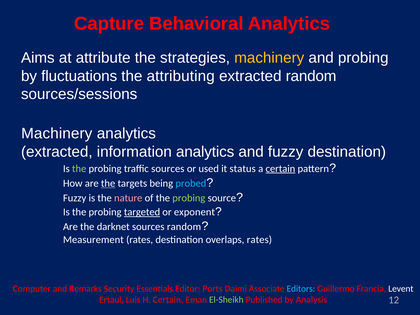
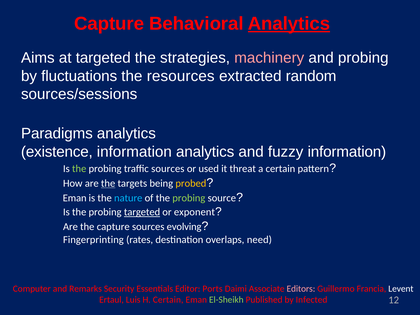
Analytics underline: none -> present (289, 24)
at attribute: attribute -> targeted (103, 58)
machinery colour: yellow -> pink (269, 58)
attributing: attributing -> resources (181, 76)
Machinery: Machinery -> Paradigms (57, 134)
extracted: extracted -> existence (57, 152)
fuzzy destination: destination -> information (347, 152)
status: status -> threat (243, 169)
certain underline: present -> none (280, 169)
probed colour: light blue -> yellow (191, 183)
Fuzzy: Fuzzy -> Eman (75, 198)
nature colour: pink -> light blue (128, 198)
the darknet: darknet -> capture (113, 227)
sources random: random -> evolving (184, 227)
Measurement: Measurement -> Fingerprinting (93, 240)
overlaps rates: rates -> need (259, 240)
Editors colour: light blue -> pink (301, 289)
Analysis: Analysis -> Infected (312, 300)
